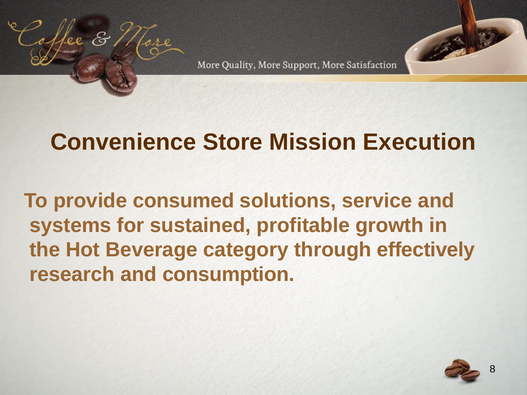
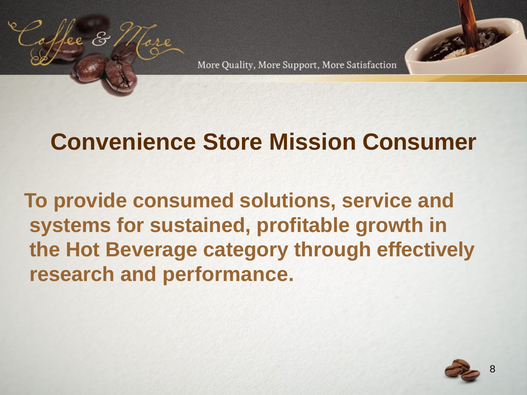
Execution: Execution -> Consumer (420, 142)
consumption: consumption -> performance (228, 275)
